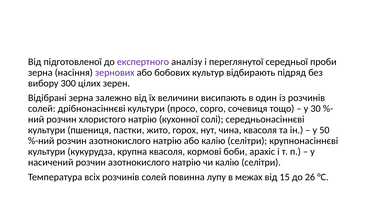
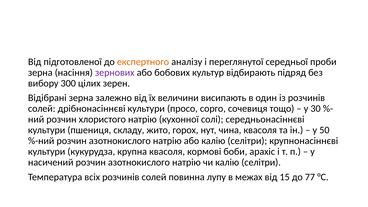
експертного colour: purple -> orange (143, 62)
пастки: пастки -> складу (129, 130)
26: 26 -> 77 (310, 177)
